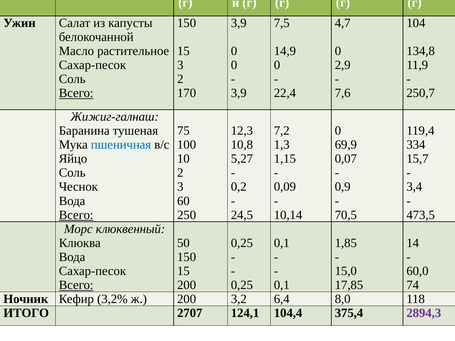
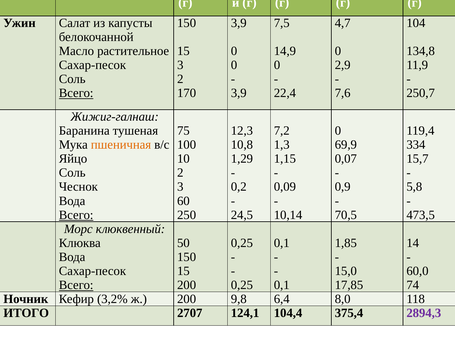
пшеничная colour: blue -> orange (121, 145)
5,27: 5,27 -> 1,29 (242, 159)
3,4: 3,4 -> 5,8 (414, 187)
3,2: 3,2 -> 9,8 (239, 299)
